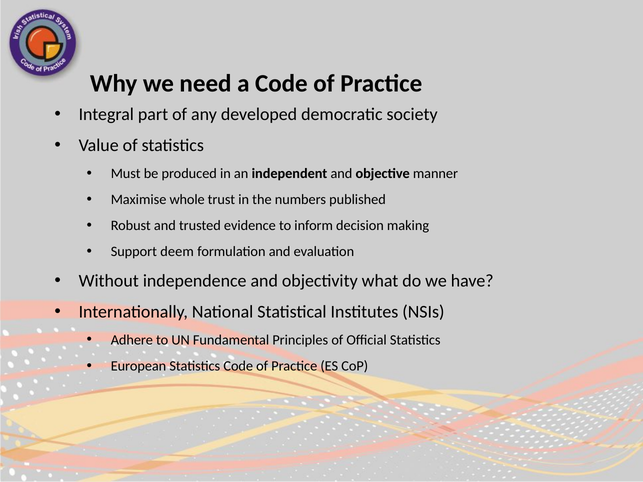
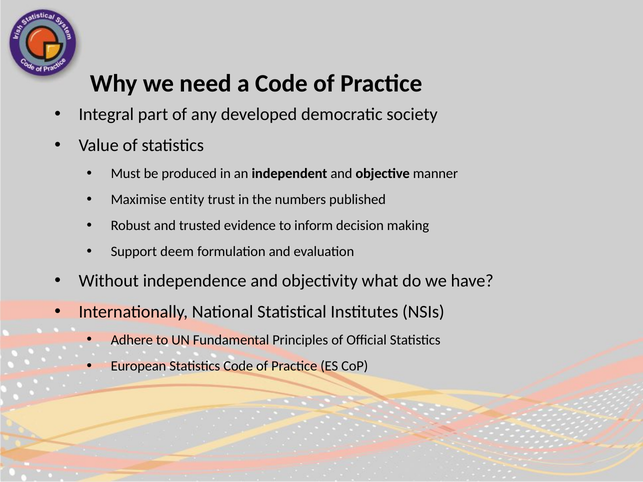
whole: whole -> entity (187, 200)
